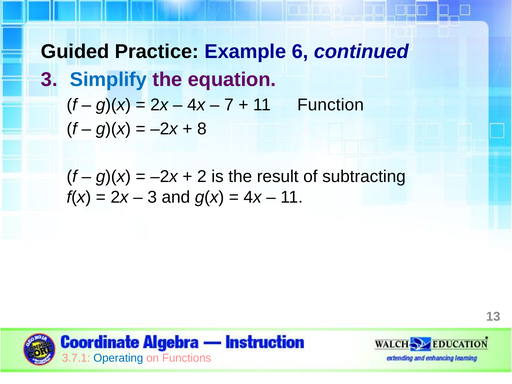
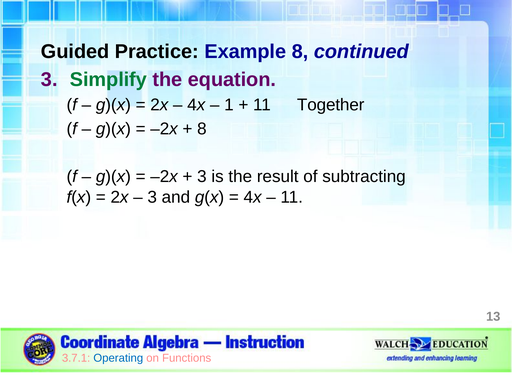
Example 6: 6 -> 8 (300, 52)
Simplify colour: blue -> green (108, 80)
7: 7 -> 1 (229, 105)
Function: Function -> Together (331, 105)
2: 2 -> 3 (202, 177)
